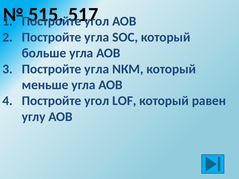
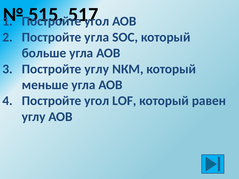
угла: угла -> углу (97, 69)
